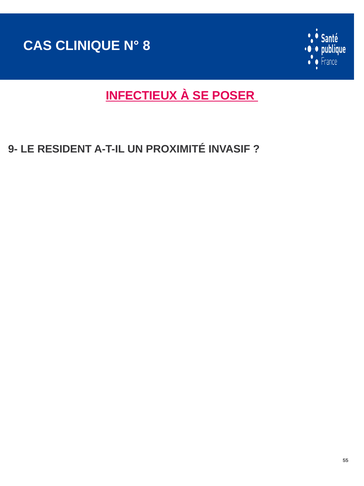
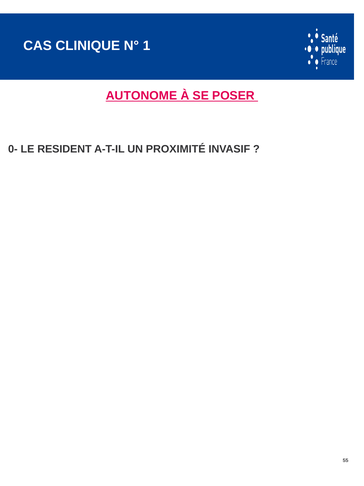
8: 8 -> 1 (147, 46)
INFECTIEUX: INFECTIEUX -> AUTONOME (141, 96)
9-: 9- -> 0- (13, 149)
